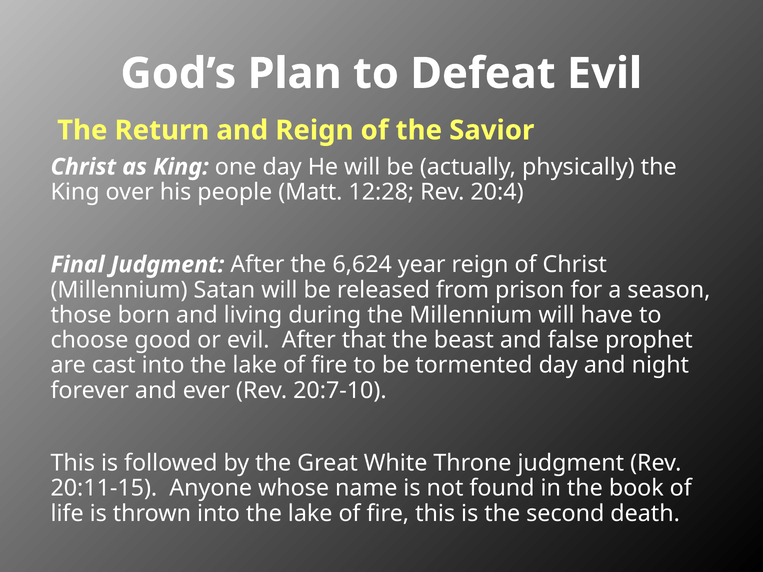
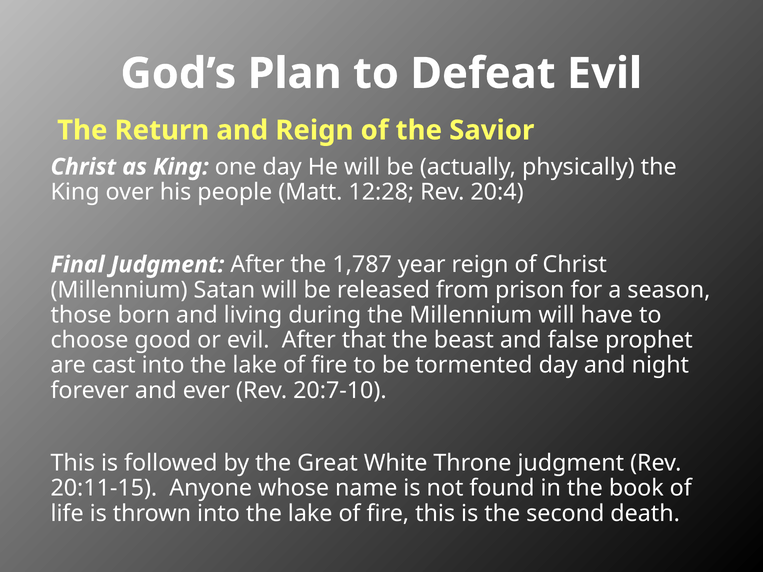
6,624: 6,624 -> 1,787 (362, 265)
